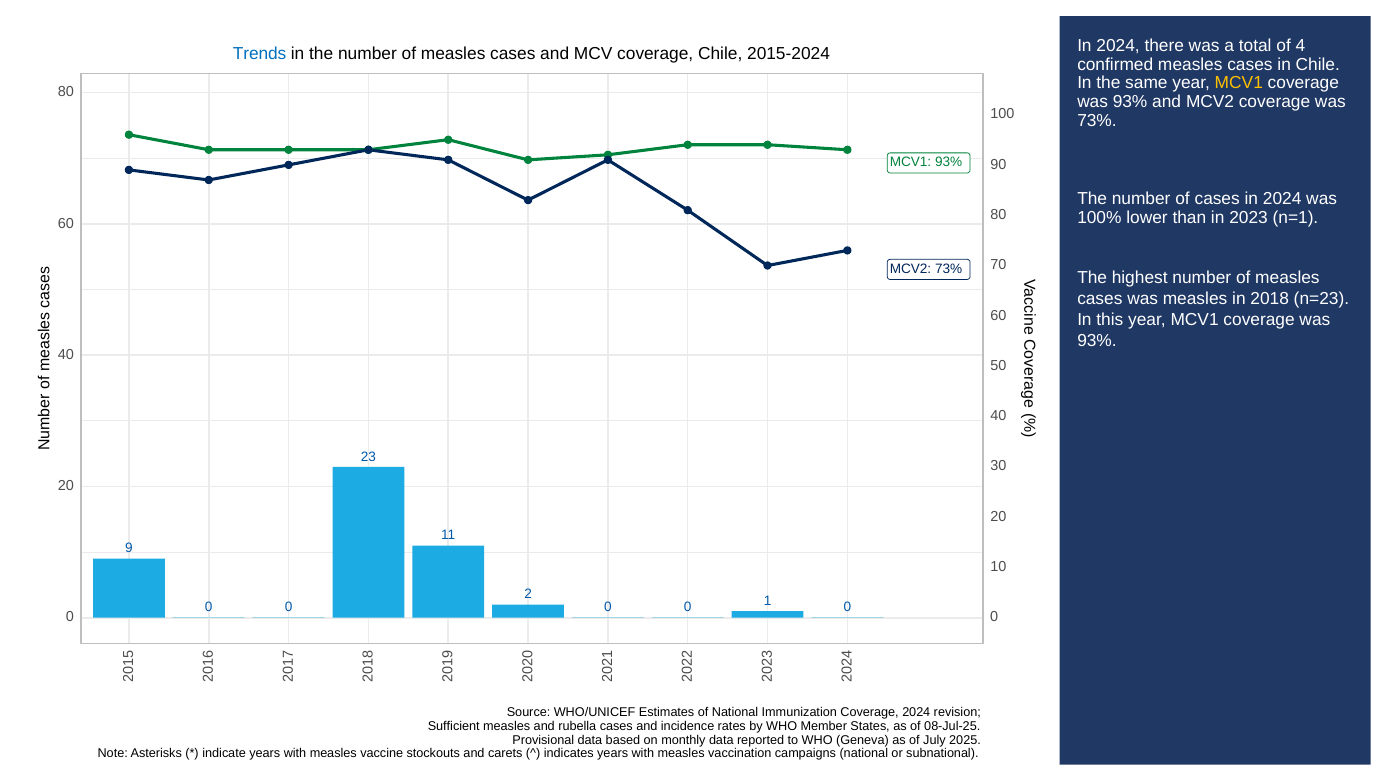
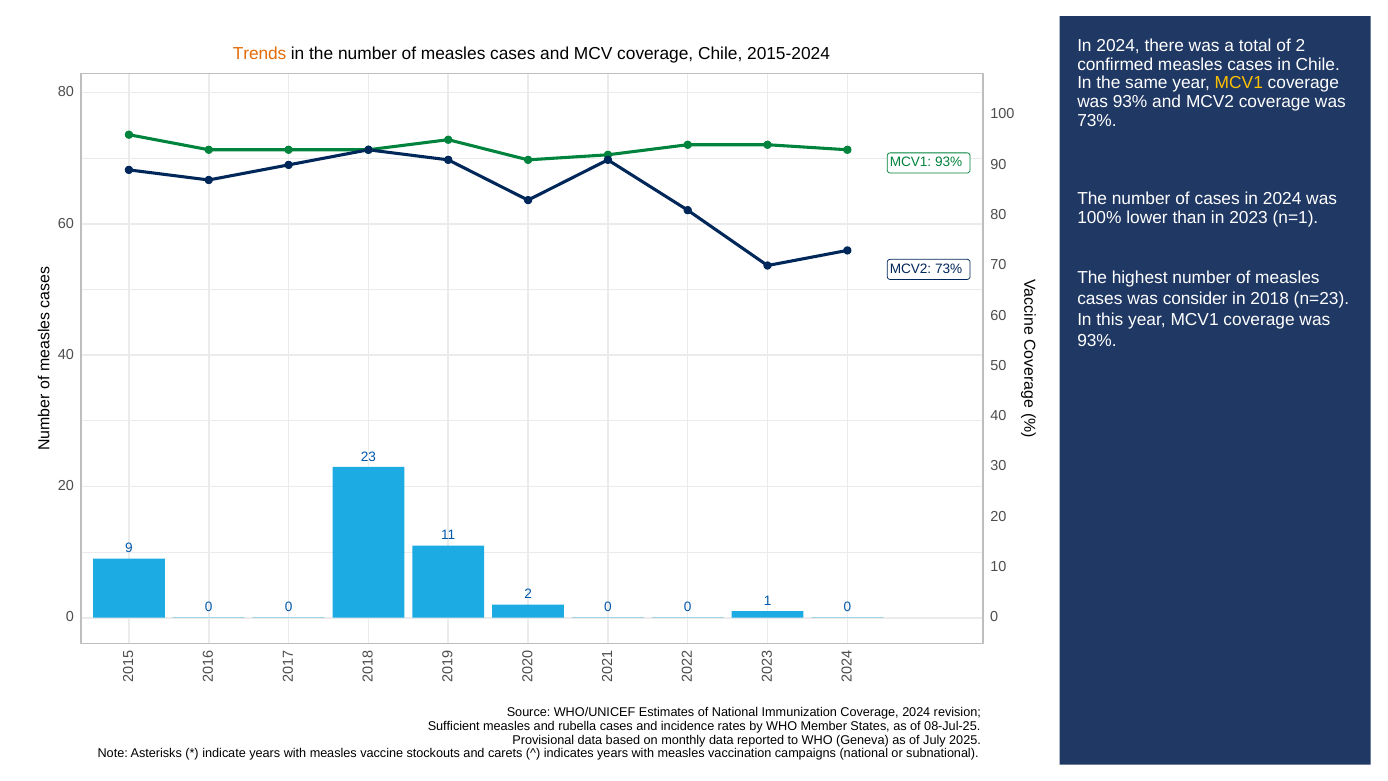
of 4: 4 -> 2 (1300, 46)
Trends colour: blue -> orange (260, 53)
was measles: measles -> consider (1195, 299)
